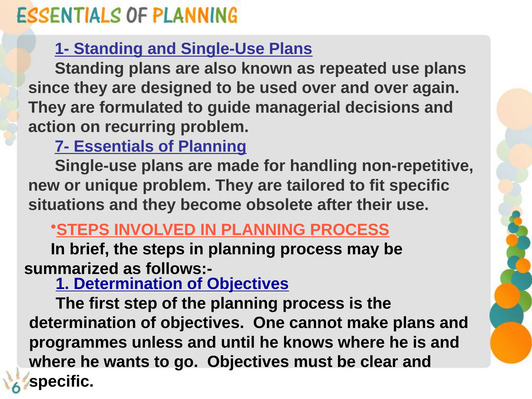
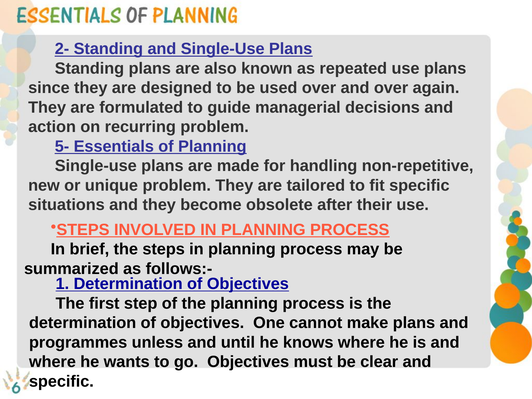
1-: 1- -> 2- (62, 49)
7-: 7- -> 5- (62, 146)
